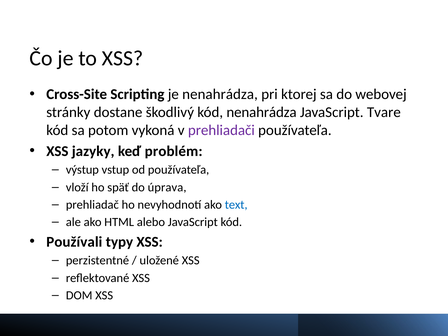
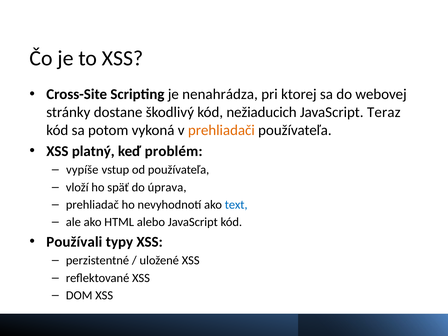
kód nenahrádza: nenahrádza -> nežiaducich (262, 112)
Tvare: Tvare -> Teraz (384, 112)
prehliadači colour: purple -> orange (221, 130)
jazyky: jazyky -> platný (93, 151)
výstup: výstup -> vypíše (82, 170)
